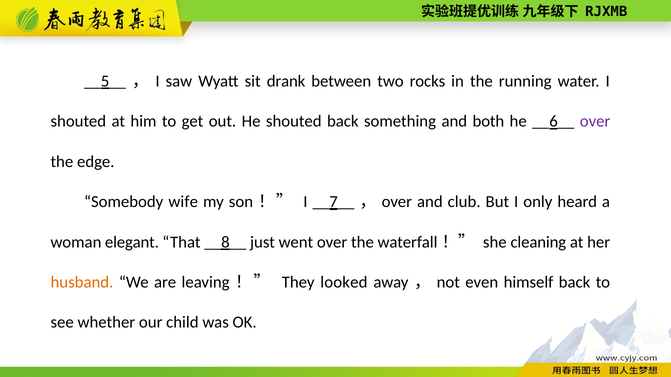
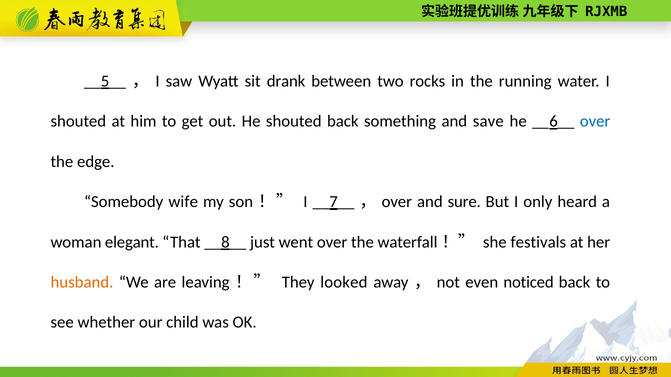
both: both -> save (488, 122)
over colour: purple -> blue (595, 122)
club: club -> sure (464, 202)
cleaning: cleaning -> festivals (538, 242)
himself: himself -> noticed (529, 283)
